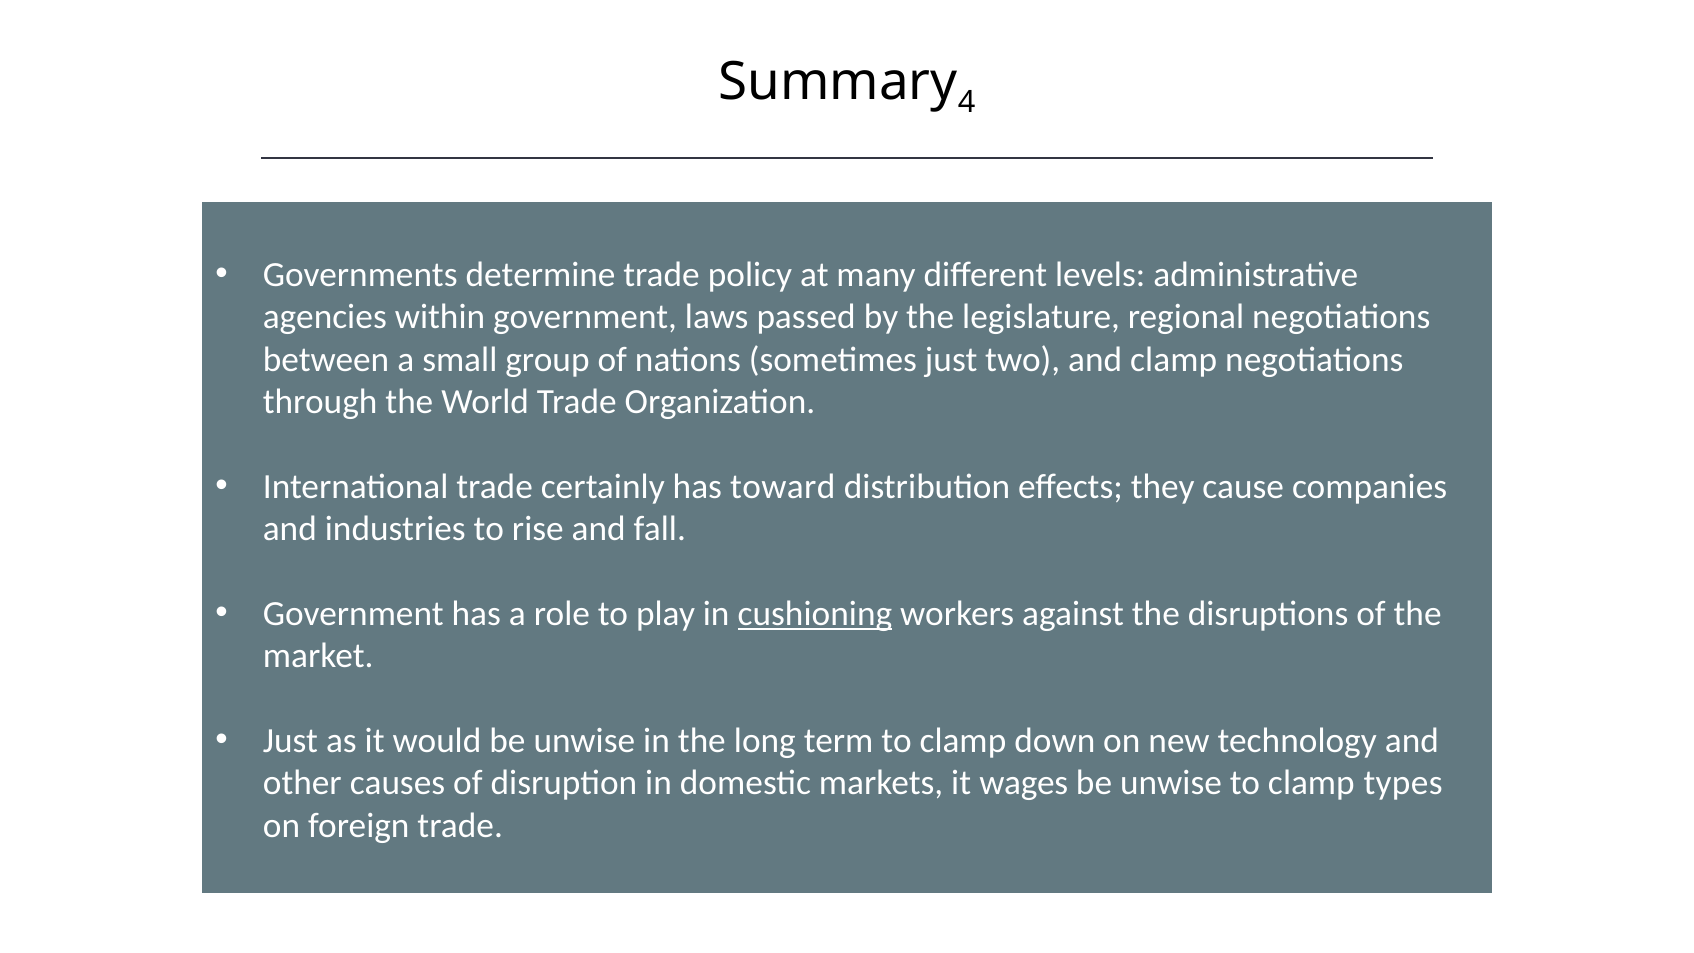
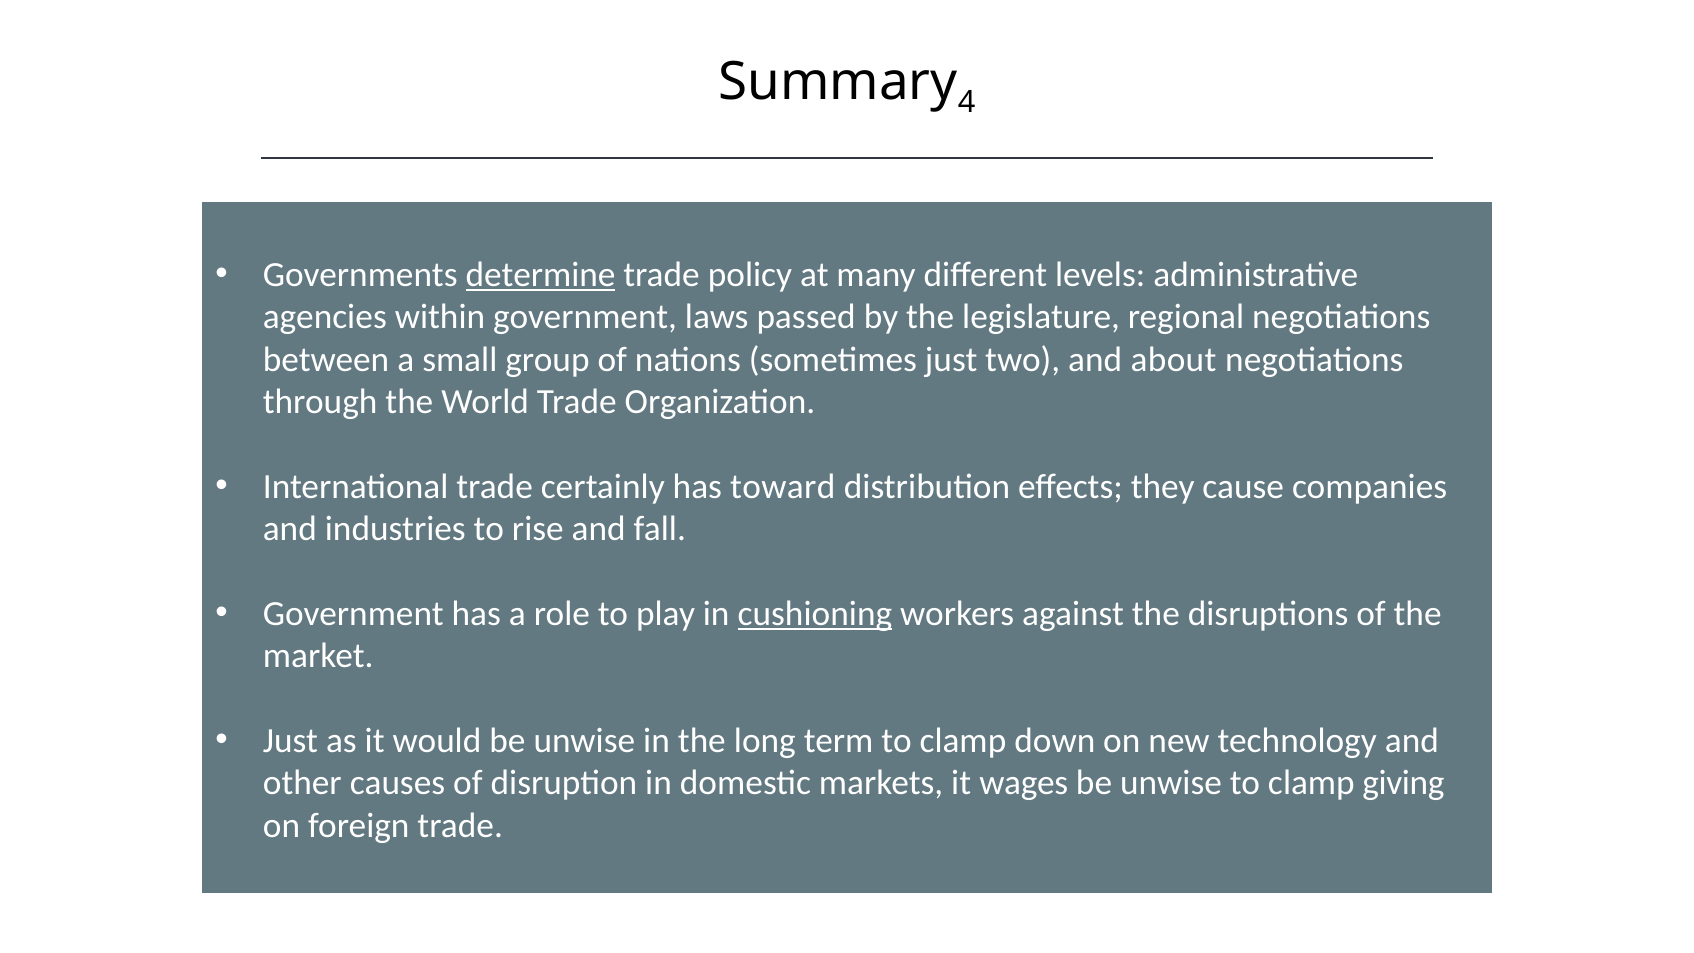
determine underline: none -> present (540, 275)
and clamp: clamp -> about (1174, 359)
types: types -> giving (1403, 783)
